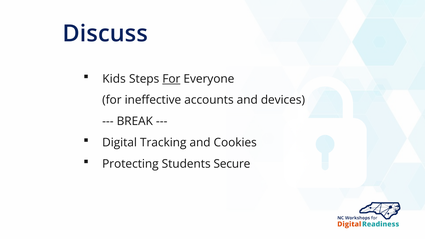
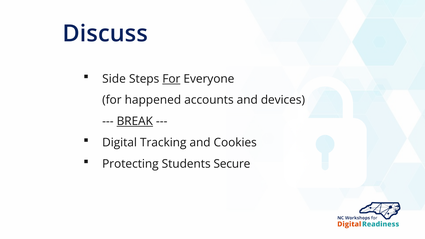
Kids: Kids -> Side (114, 79)
ineffective: ineffective -> happened (153, 100)
BREAK underline: none -> present (135, 121)
